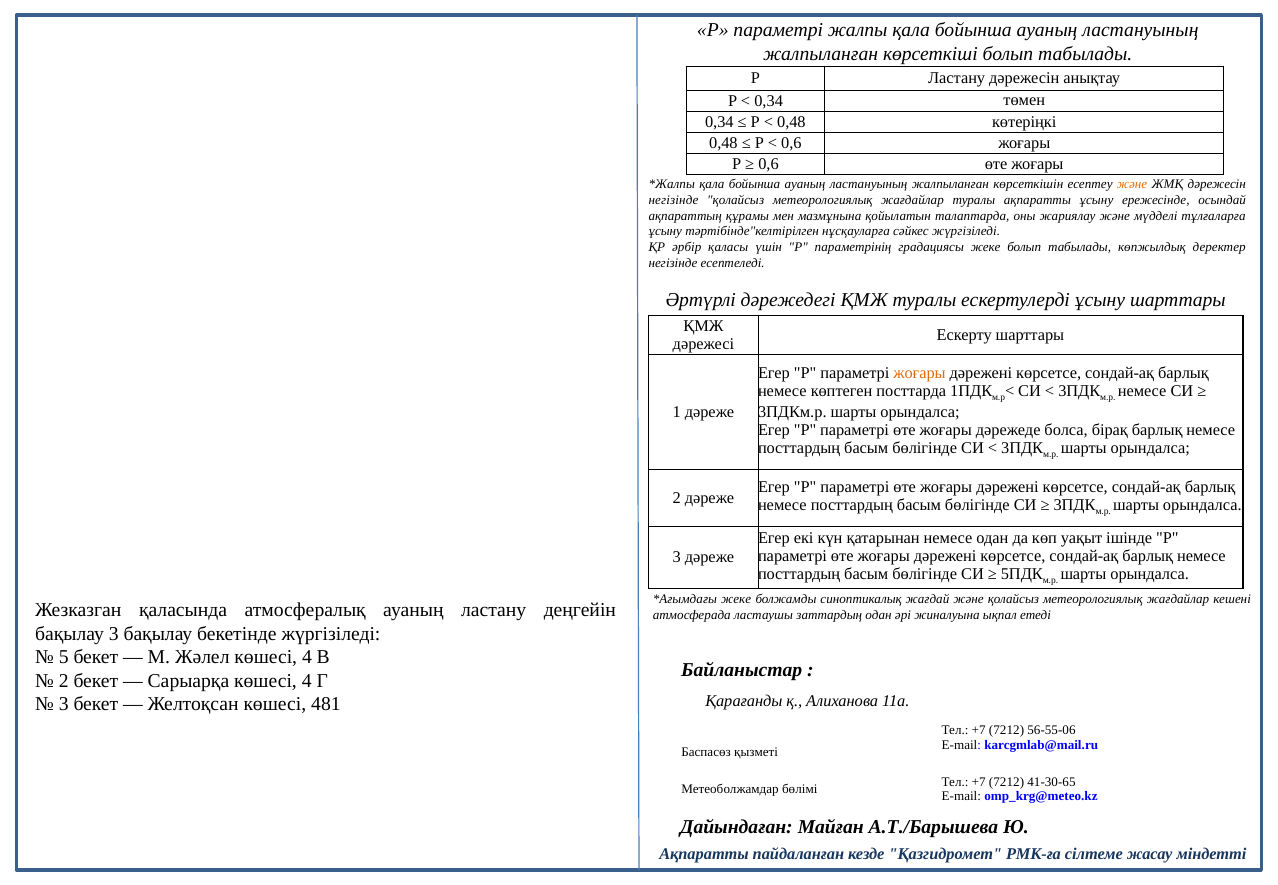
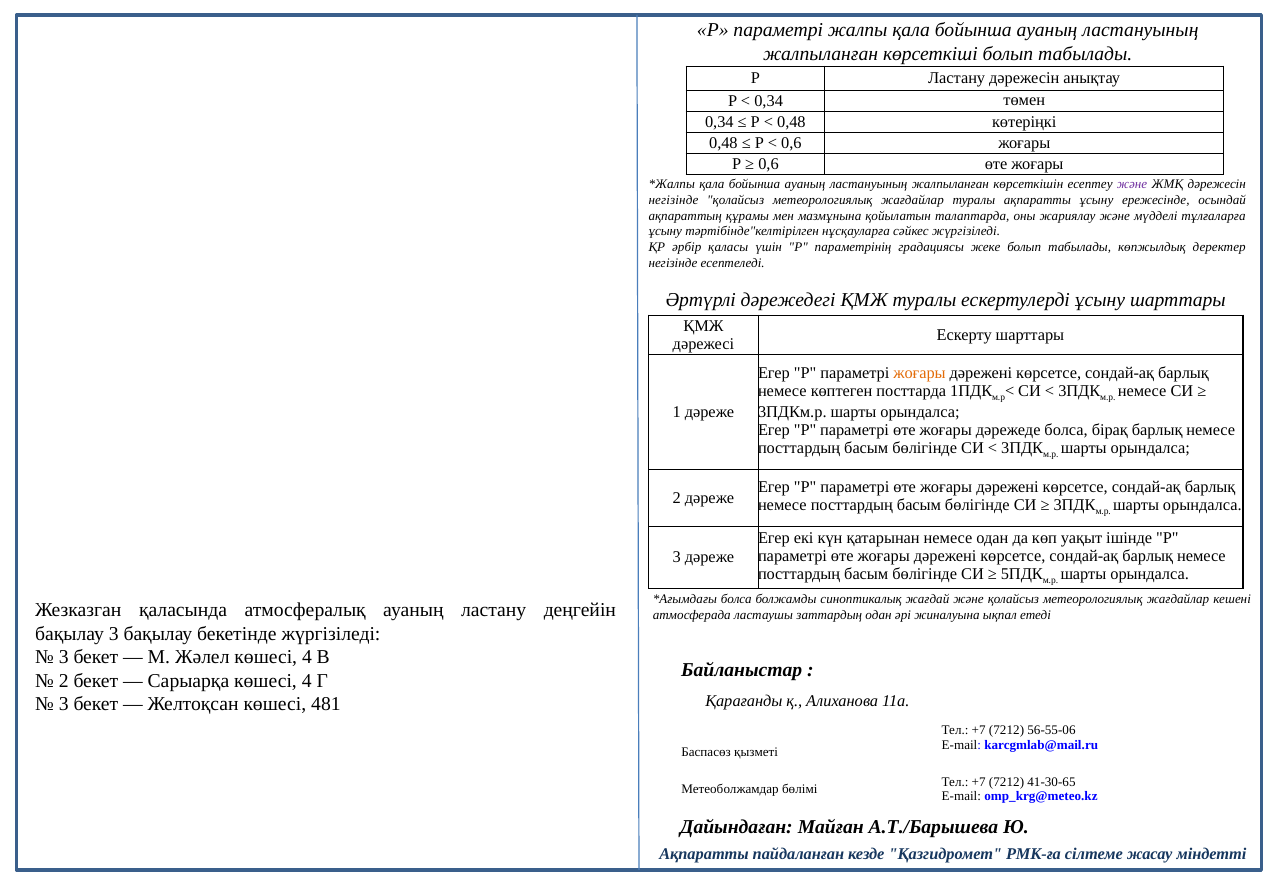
және colour: orange -> purple (1132, 184)
жеке: жеке -> болса (736, 599)
5: 5 -> 3 (64, 657)
